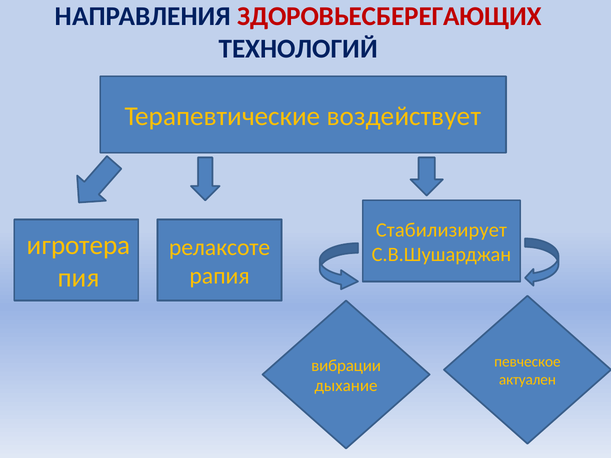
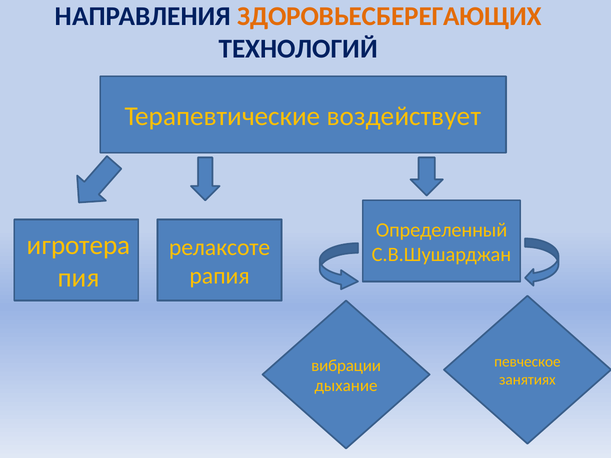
ЗДОРОВЬЕСБЕРЕГАЮЩИХ colour: red -> orange (389, 16)
Стабилизирует: Стабилизирует -> Определенный (442, 230)
актуален: актуален -> занятиях (527, 380)
